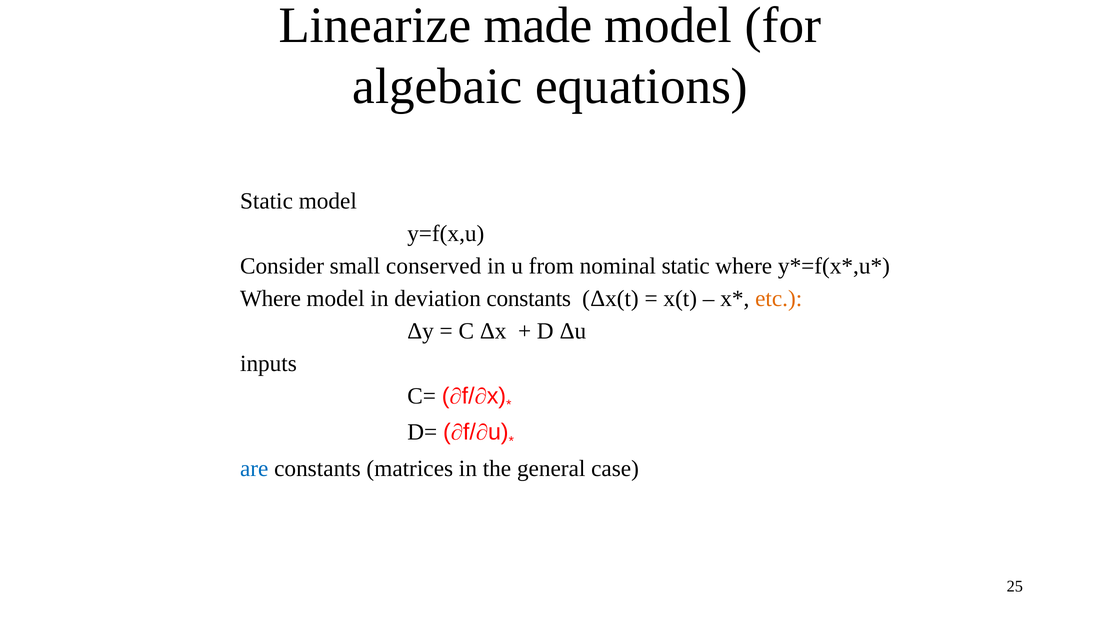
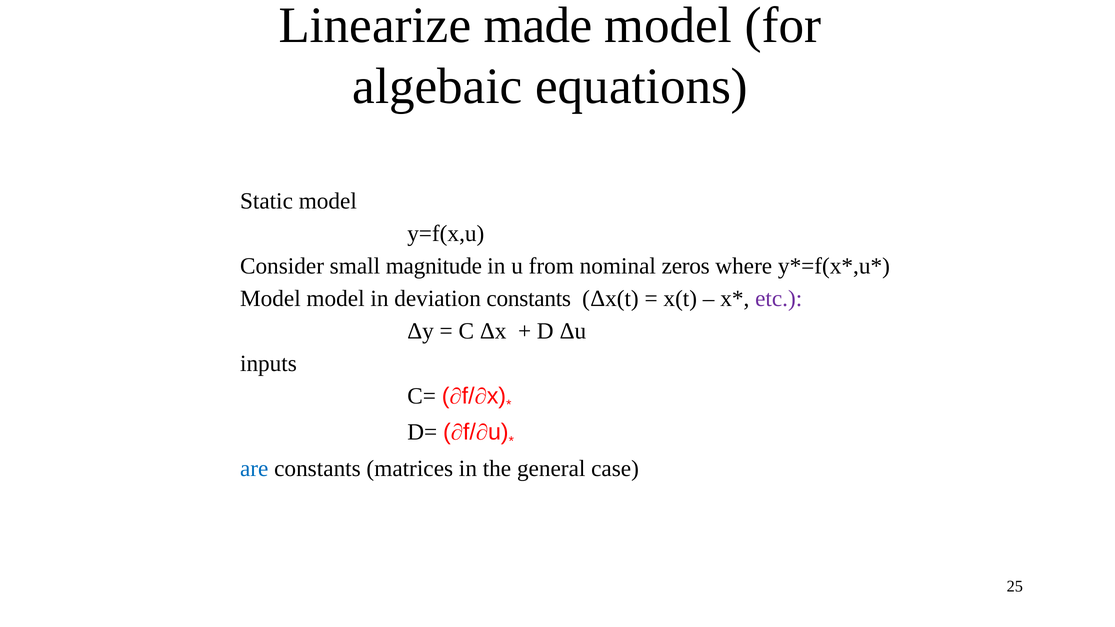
conserved: conserved -> magnitude (434, 266)
nominal static: static -> zeros (686, 266)
Where: Where -> Model (270, 299)
etc colour: orange -> purple (779, 299)
